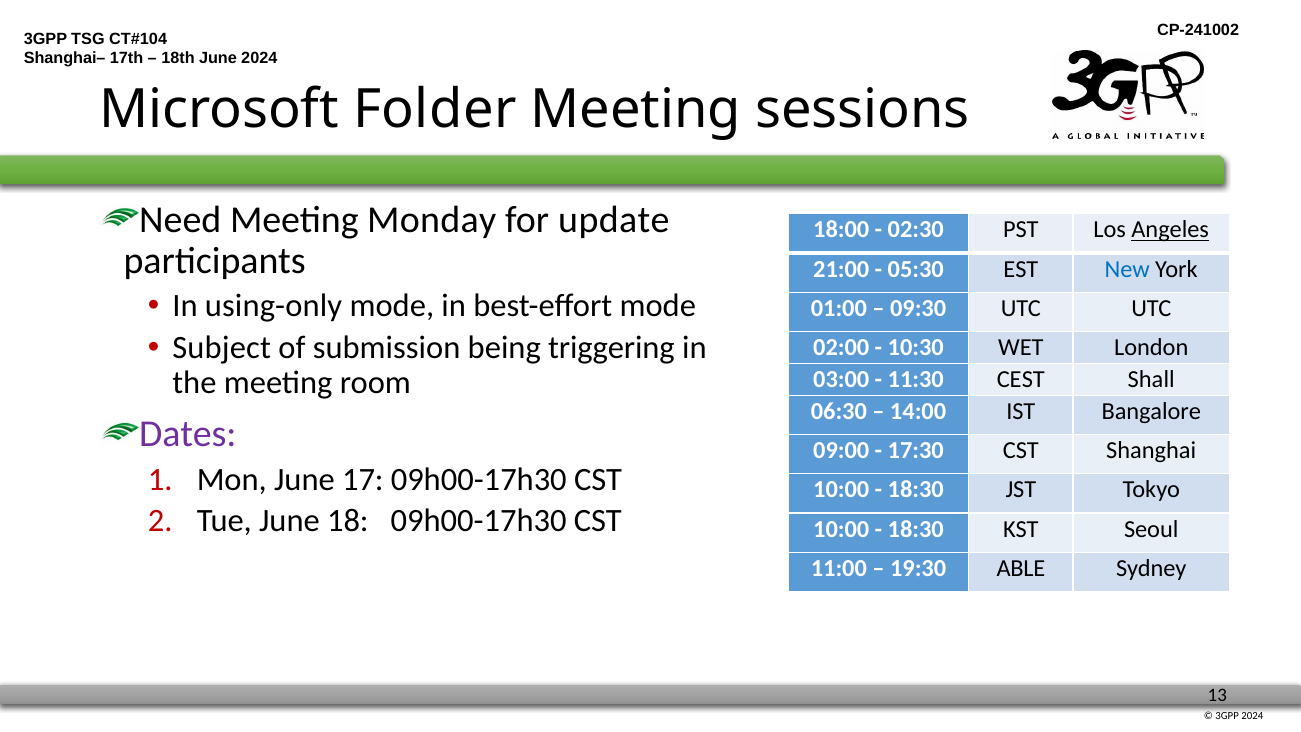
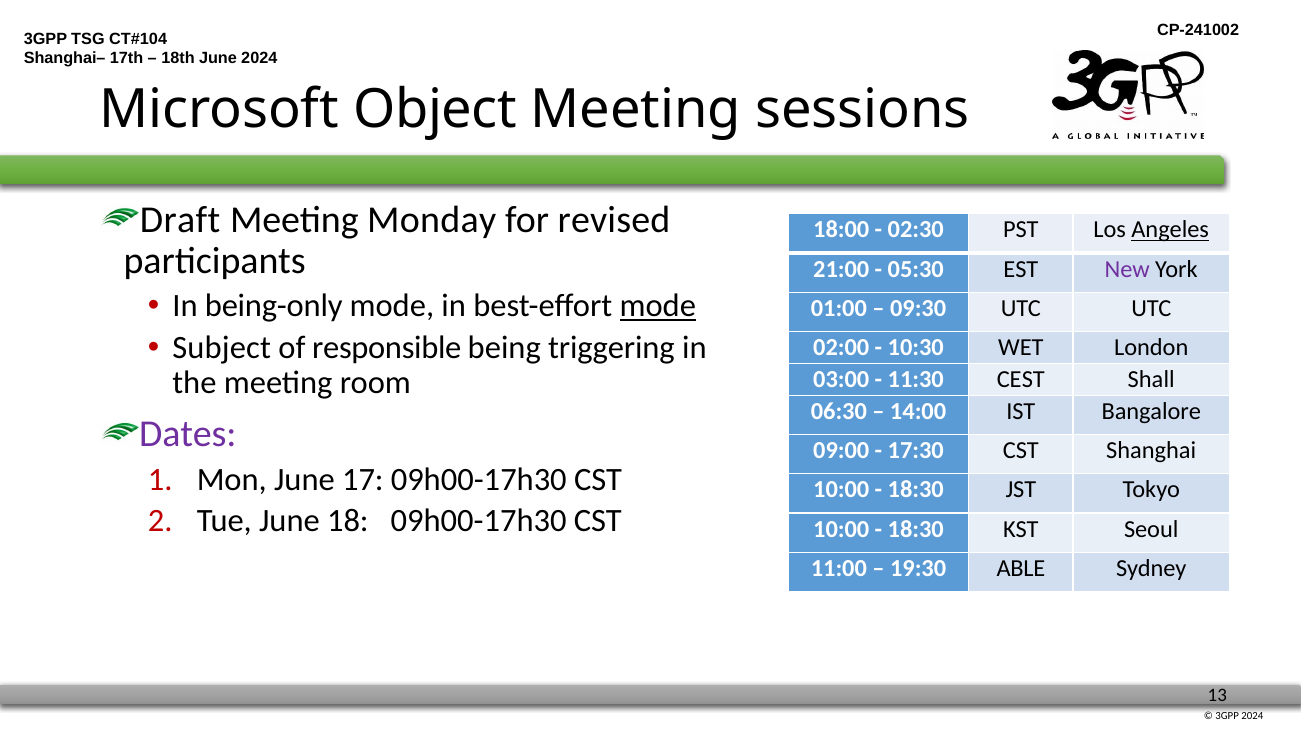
Folder: Folder -> Object (435, 109)
Need: Need -> Draft (180, 220)
update: update -> revised (614, 220)
New colour: blue -> purple (1127, 269)
using-only: using-only -> being-only (274, 306)
mode underline: none -> present (658, 306)
submission: submission -> responsible (387, 348)
